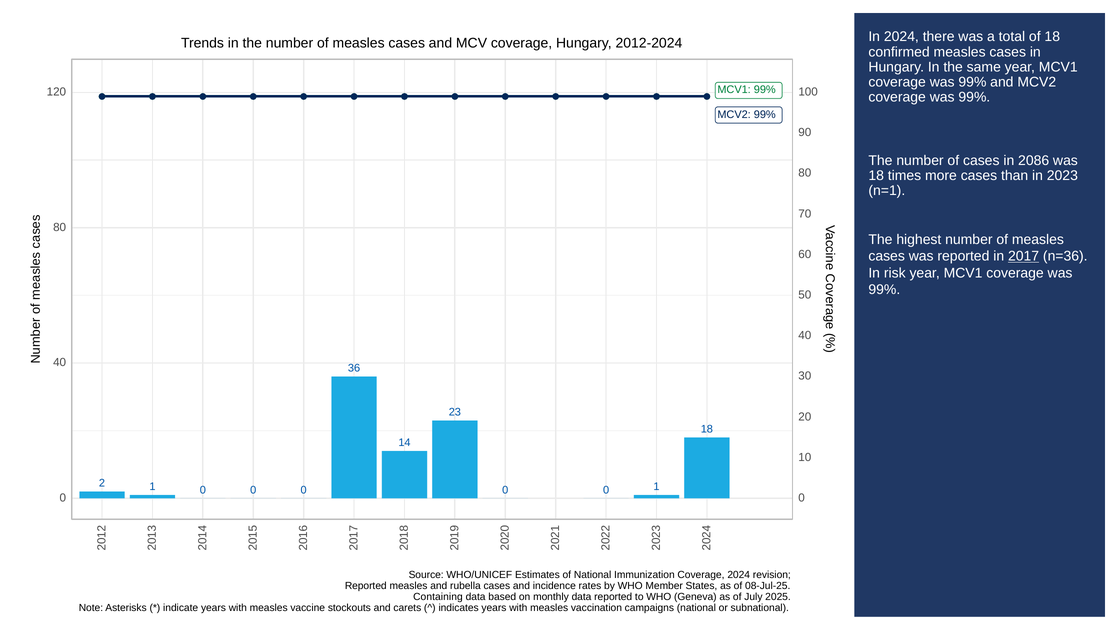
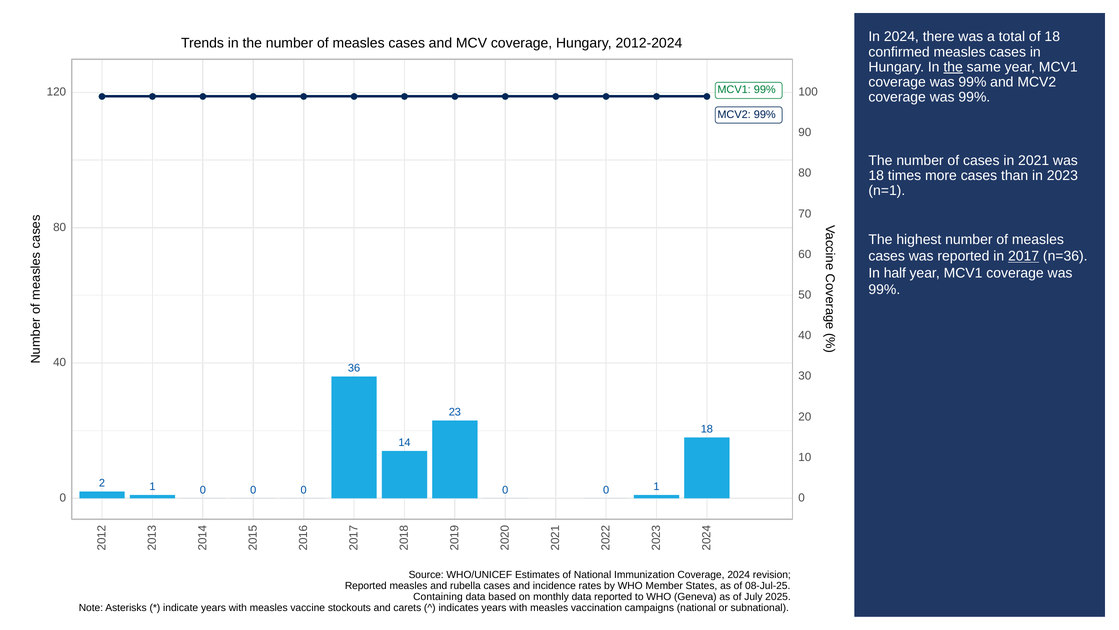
the underline: none -> present (953, 67)
2086: 2086 -> 2021 (1034, 160)
risk: risk -> half (895, 273)
